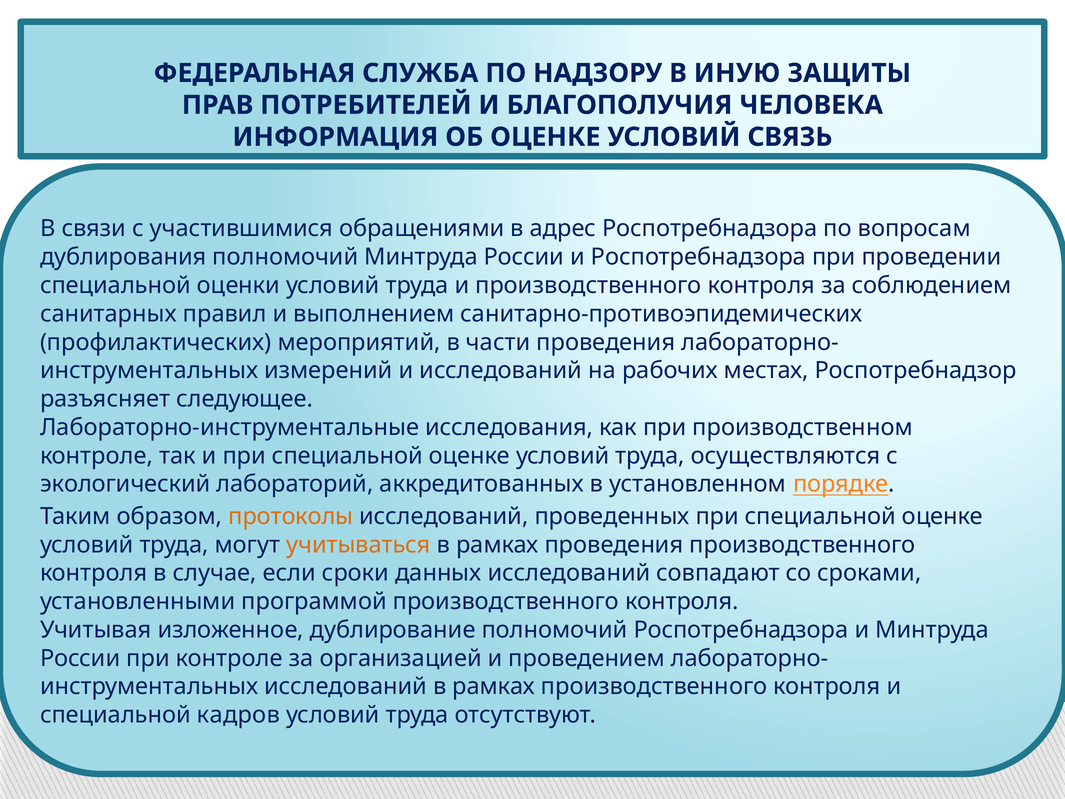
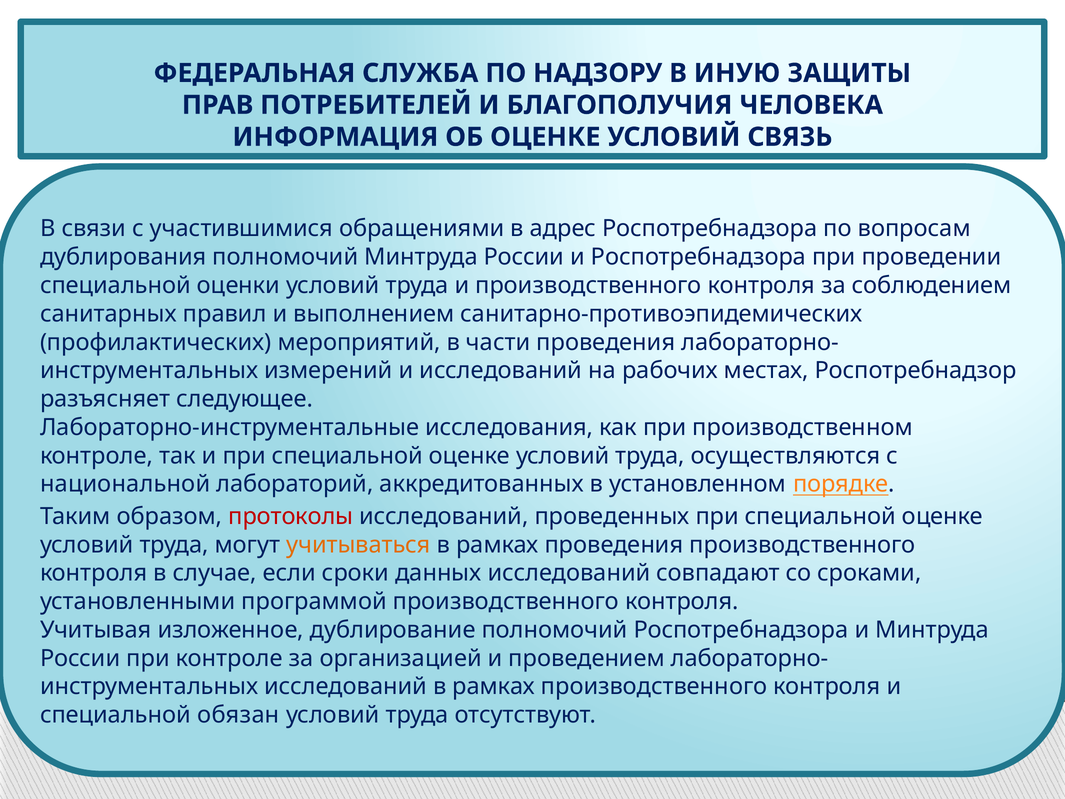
экологический: экологический -> национальной (125, 484)
протоколы colour: orange -> red (291, 516)
кадров: кадров -> обязан (238, 715)
